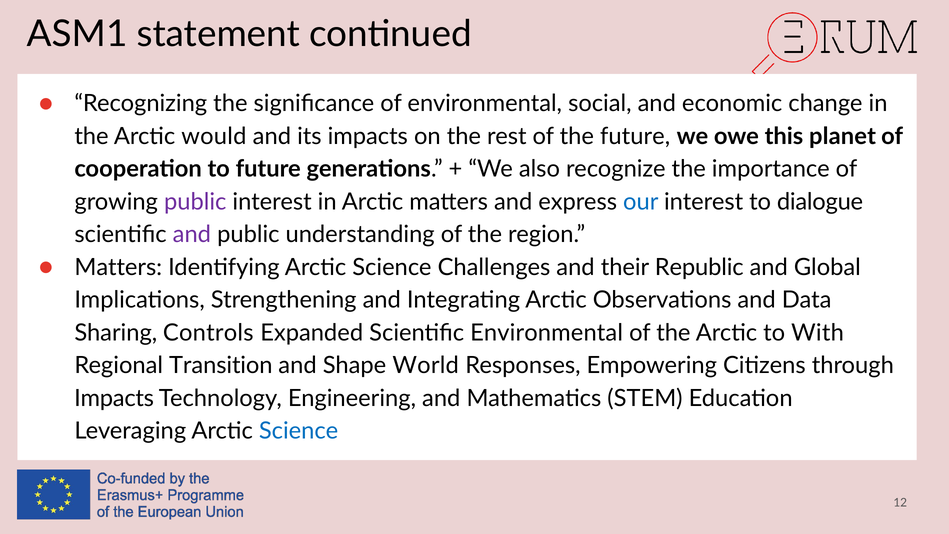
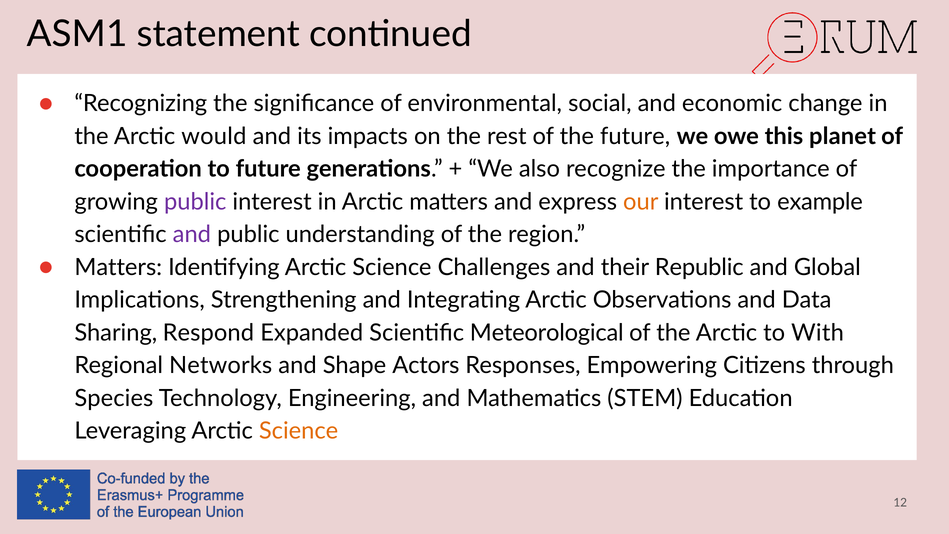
our colour: blue -> orange (641, 202)
dialogue: dialogue -> example (820, 202)
Controls: Controls -> Respond (208, 333)
Scientific Environmental: Environmental -> Meteorological (547, 333)
Transition: Transition -> Networks (221, 365)
World: World -> Actors (426, 365)
Impacts: Impacts -> Species (114, 398)
Science colour: blue -> orange (299, 431)
